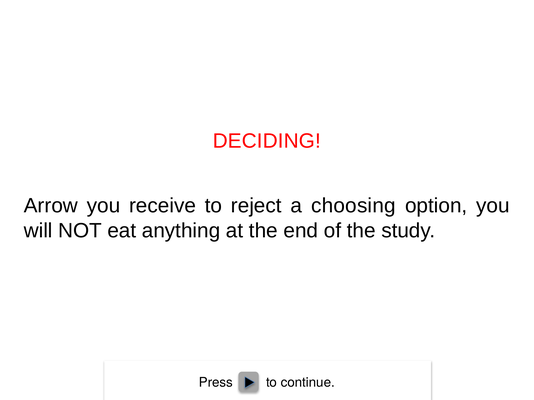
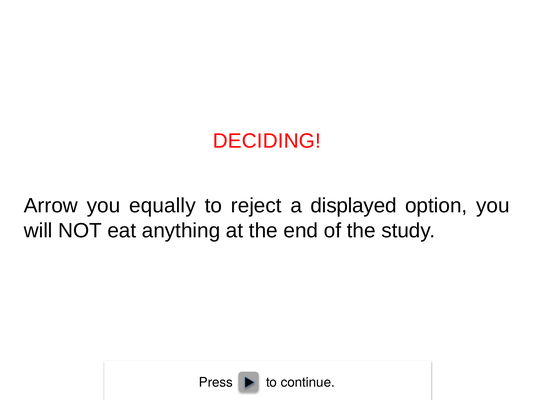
receive: receive -> equally (162, 206)
choosing: choosing -> displayed (354, 206)
